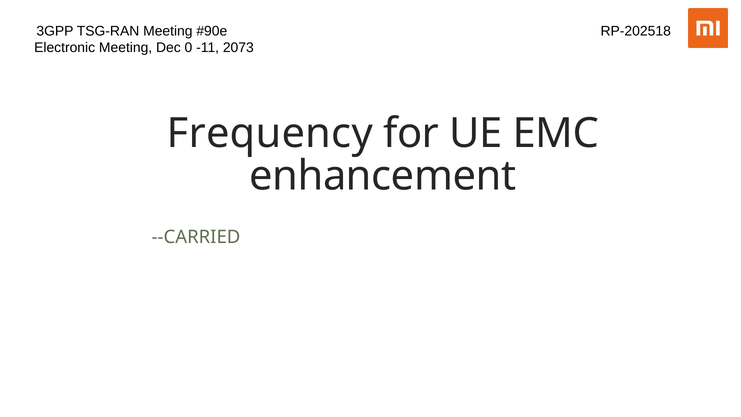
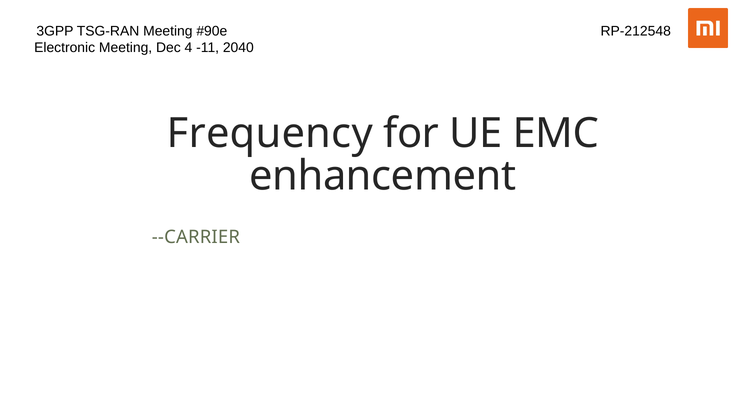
RP-202518: RP-202518 -> RP-212548 (636, 31)
0: 0 -> 4 (188, 48)
2073: 2073 -> 2040 (238, 48)
--CARRIED: --CARRIED -> --CARRIER (196, 237)
